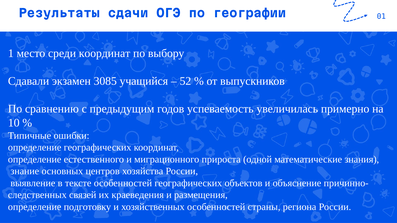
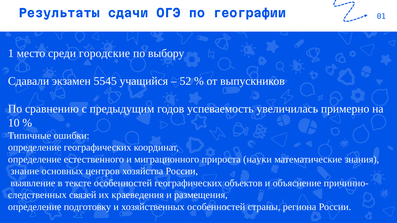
среди координат: координат -> городские (105, 53)
3085: 3085 -> 5545 (105, 81)
одной: одной -> науки (257, 160)
